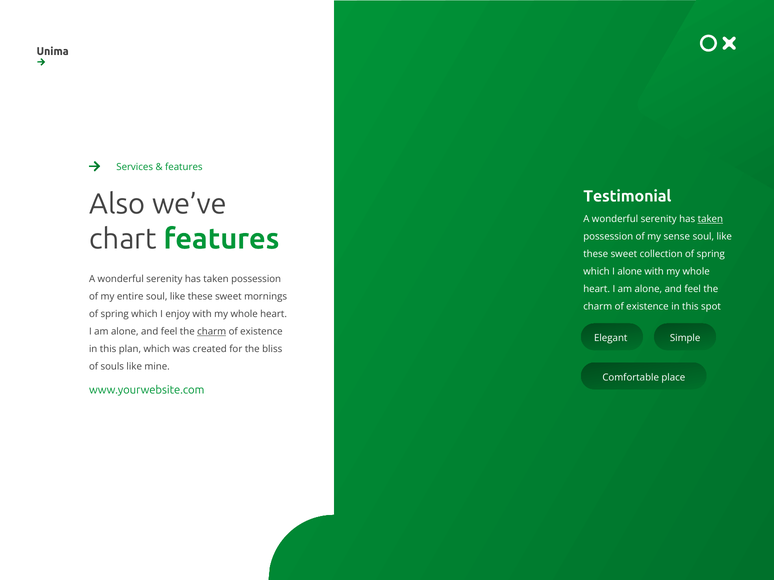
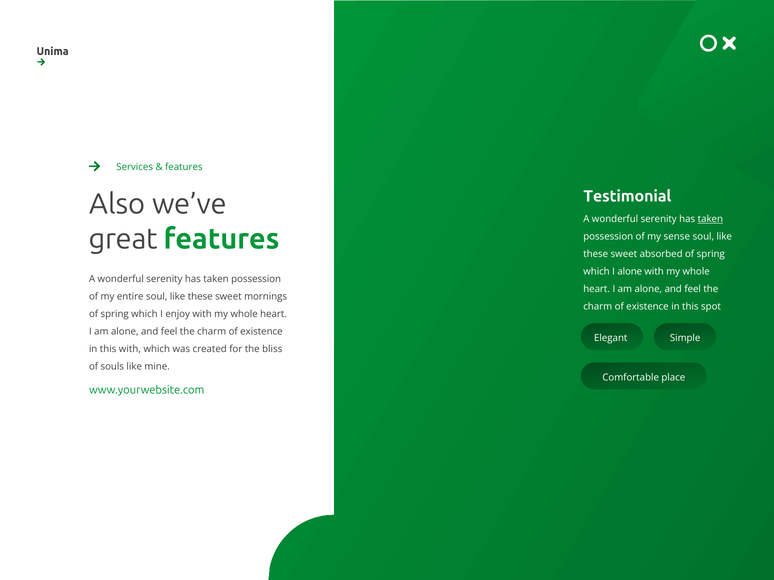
chart: chart -> great (123, 239)
collection: collection -> absorbed (661, 254)
charm underline: present -> none (212, 332)
this plan: plan -> with (130, 349)
